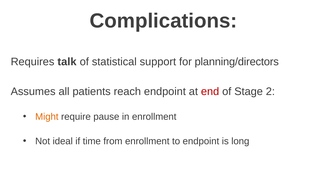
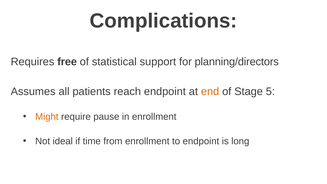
talk: talk -> free (67, 62)
end colour: red -> orange (210, 91)
2: 2 -> 5 (270, 91)
